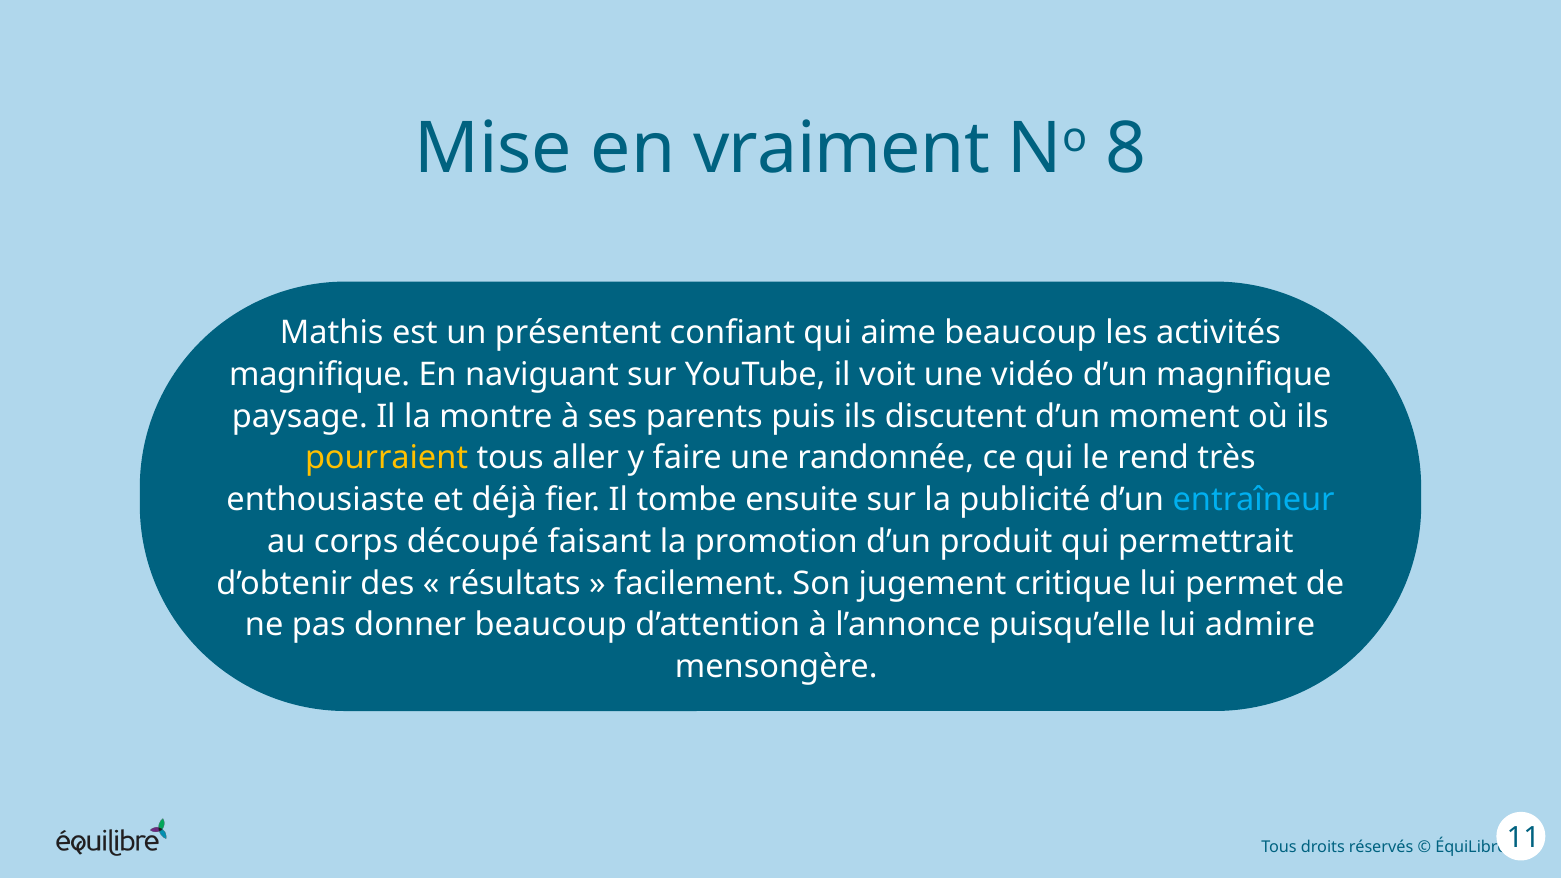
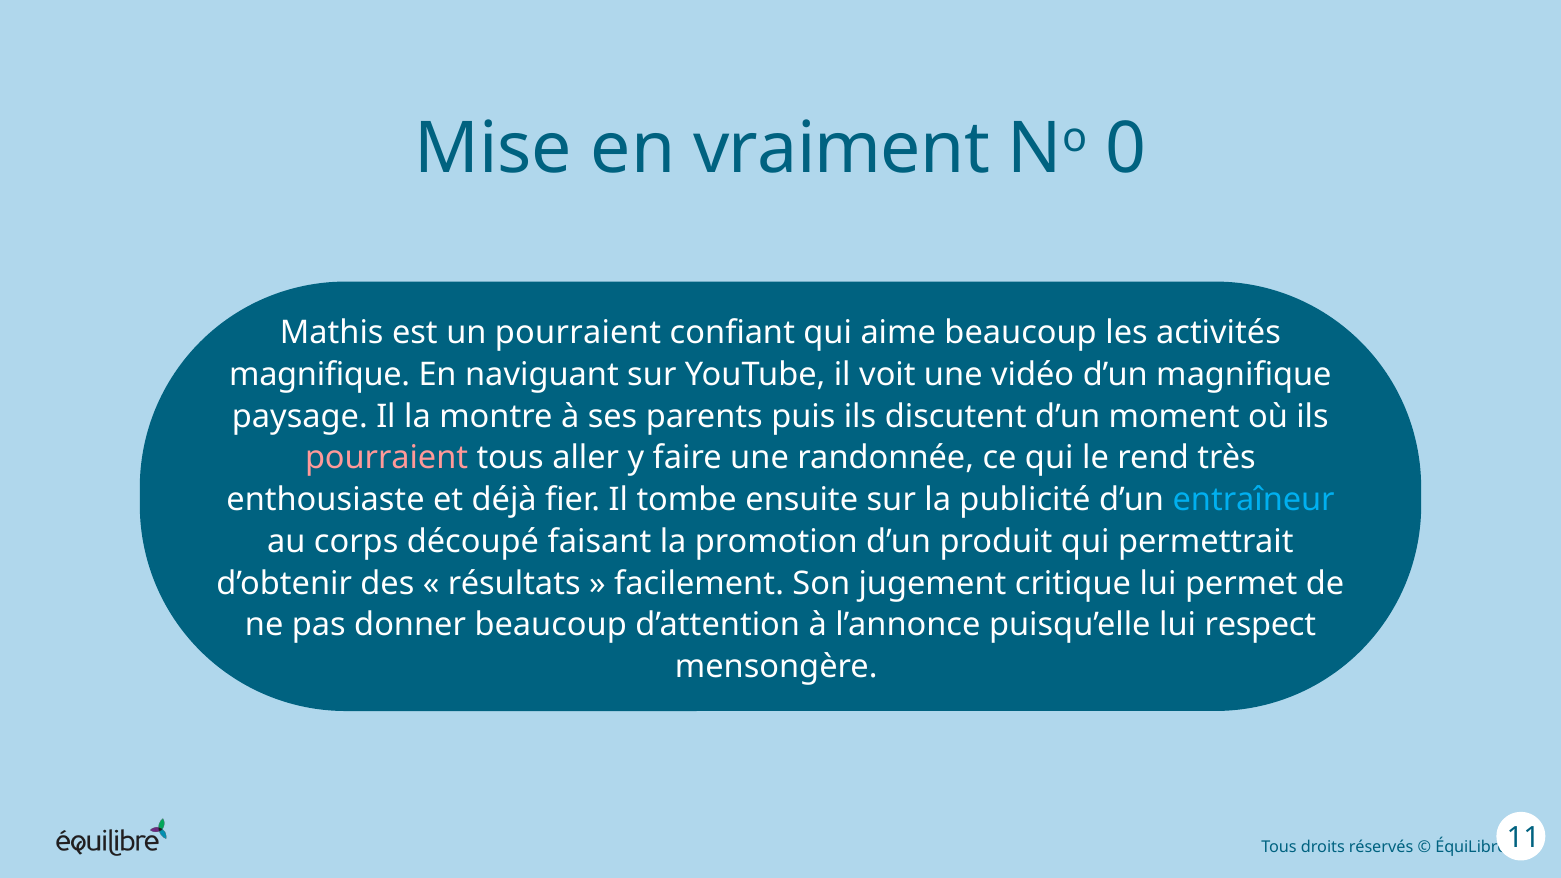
8: 8 -> 0 (1126, 149)
un présentent: présentent -> pourraient (578, 333)
pourraient colour: yellow -> pink (387, 458)
admire: admire -> respect (1260, 625)
